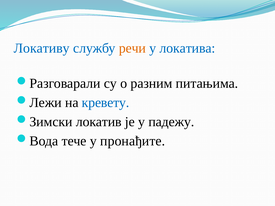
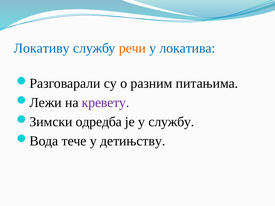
кревету colour: blue -> purple (106, 103)
локатив: локатив -> одредба (99, 122)
у падежу: падежу -> службу (171, 122)
пронађите: пронађите -> детињству (133, 141)
